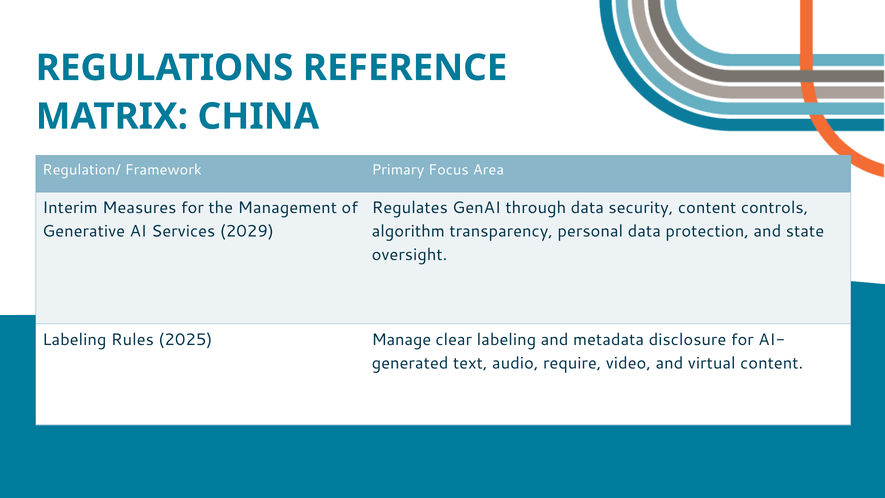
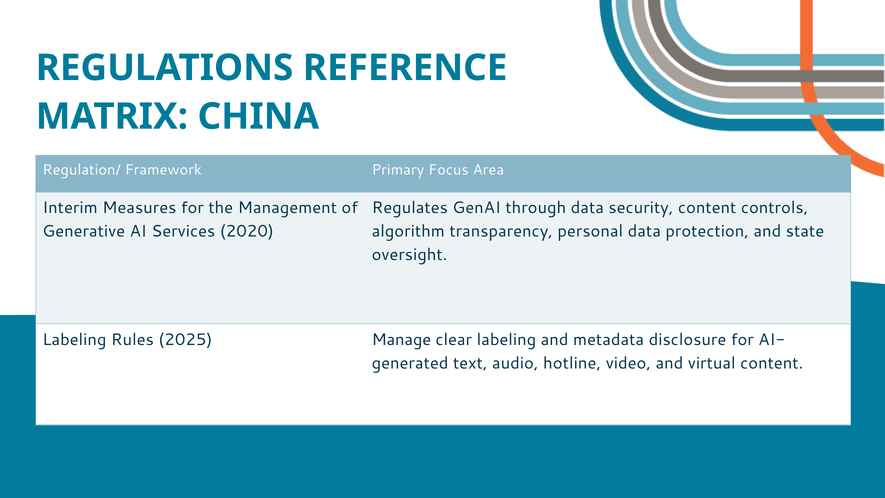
2029: 2029 -> 2020 (247, 231)
require: require -> hotline (572, 363)
